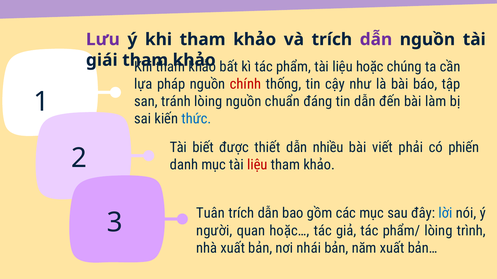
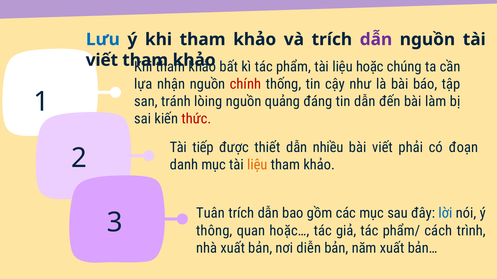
Lưu colour: purple -> blue (103, 40)
giái: giái -> viết (102, 60)
pháp: pháp -> nhận (171, 84)
chuẩn: chuẩn -> quảng (283, 102)
thức colour: blue -> red (196, 119)
biết: biết -> tiếp (203, 148)
phiến: phiến -> đoạn (464, 148)
liệu colour: red -> orange (257, 165)
người: người -> thông (214, 231)
phẩm/ lòing: lòing -> cách (438, 231)
nhái: nhái -> diễn (309, 248)
